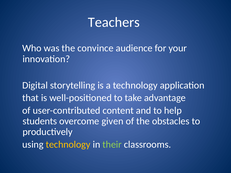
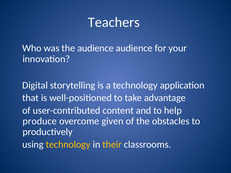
the convince: convince -> audience (95, 48)
students: students -> produce (40, 121)
their colour: light green -> yellow (112, 145)
